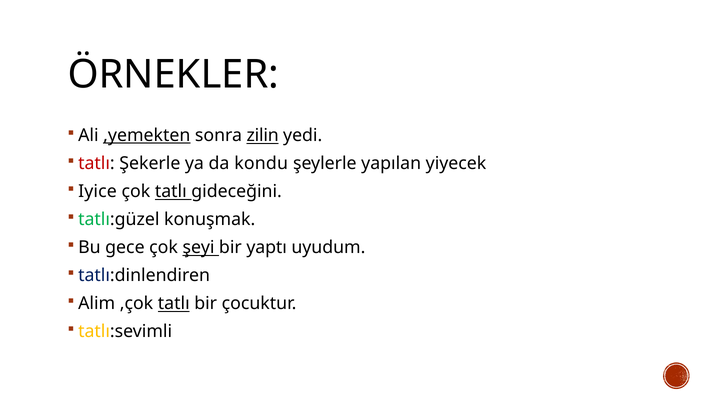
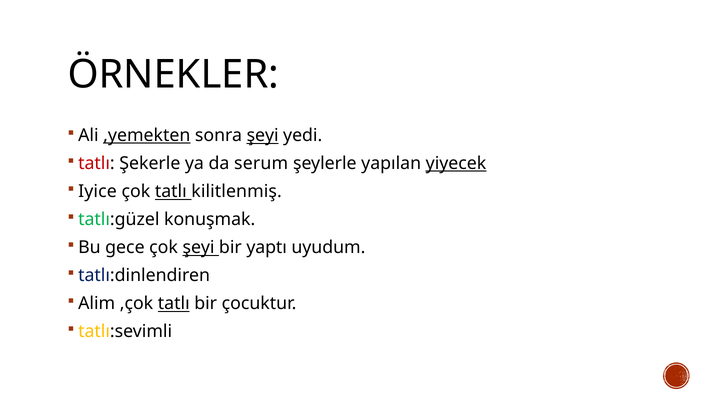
sonra zilin: zilin -> şeyi (263, 136)
kondu: kondu -> serum (261, 163)
yiyecek underline: none -> present (456, 163)
gideceğini: gideceğini -> kilitlenmiş (237, 191)
